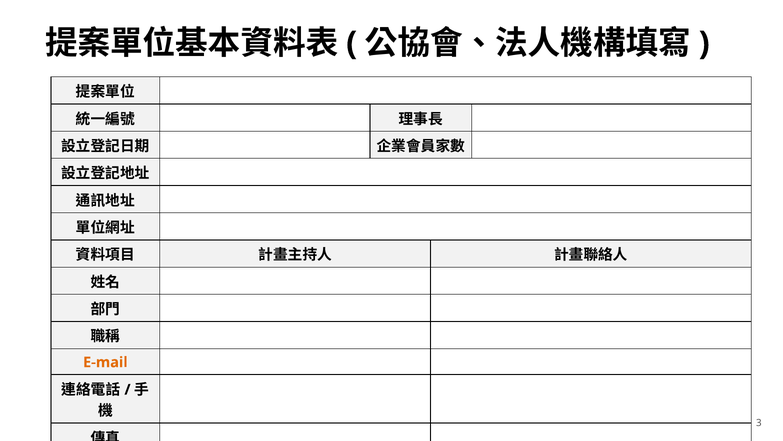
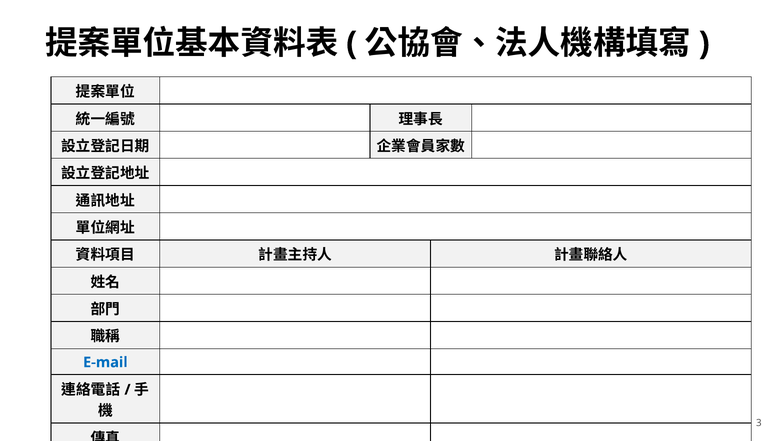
E-mail colour: orange -> blue (105, 362)
